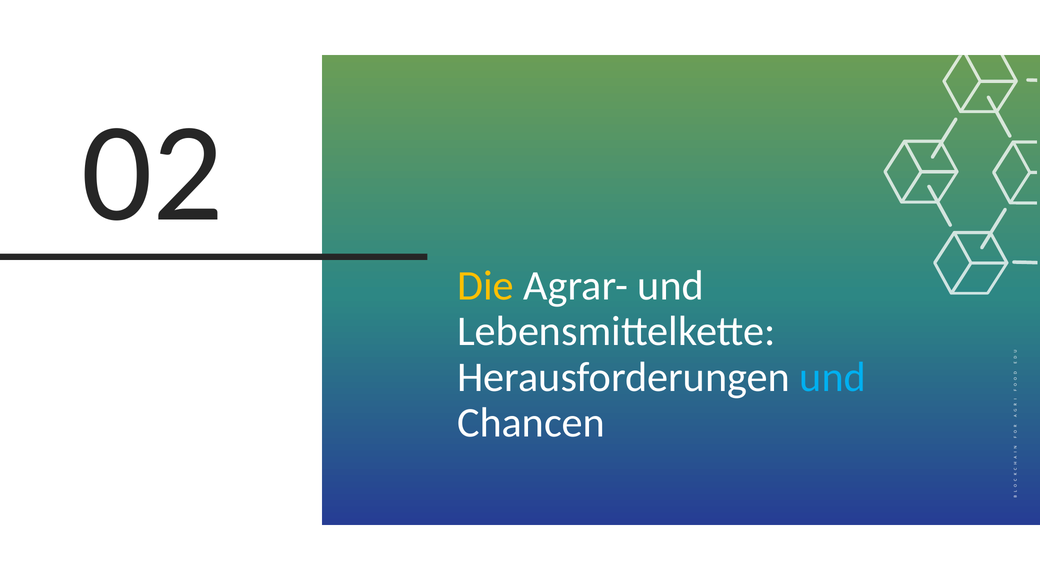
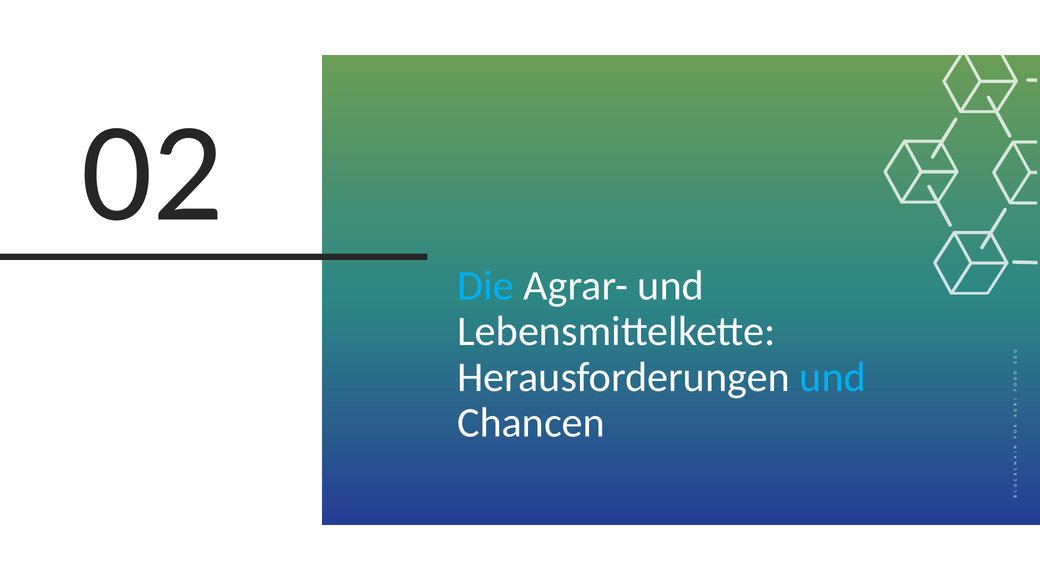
Die colour: yellow -> light blue (485, 286)
